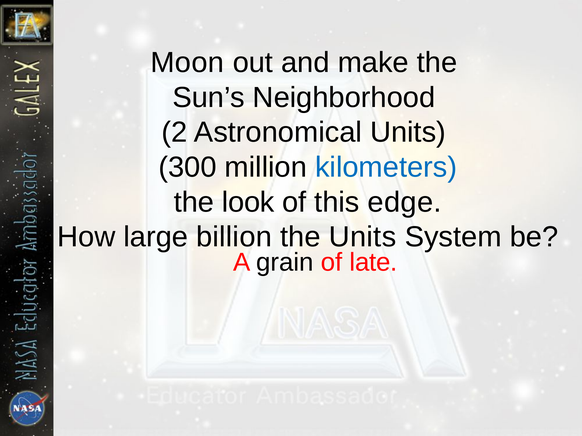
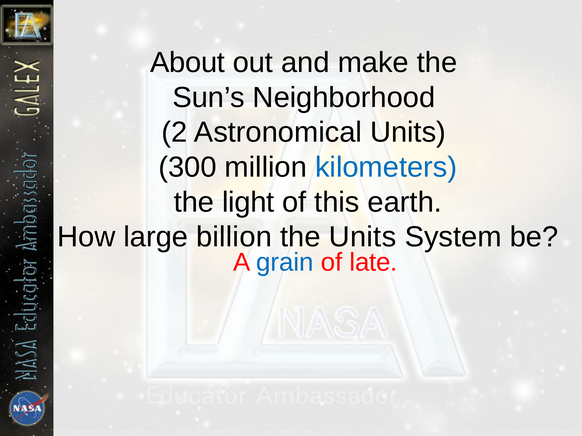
Moon: Moon -> About (188, 63)
look: look -> light (248, 202)
edge: edge -> earth (405, 202)
grain colour: black -> blue (285, 263)
